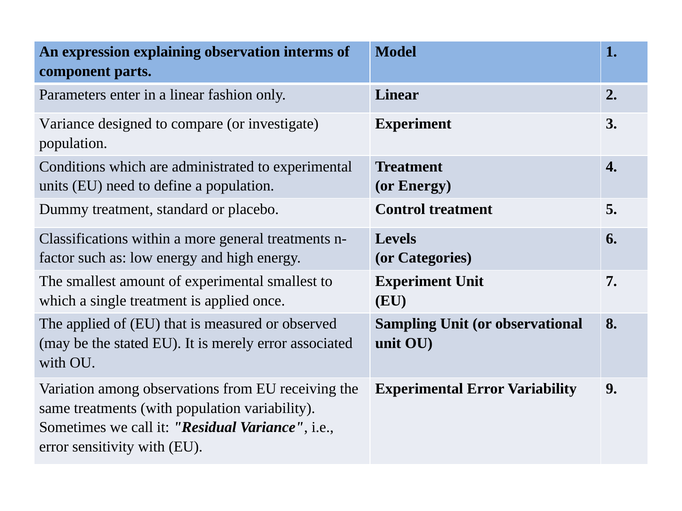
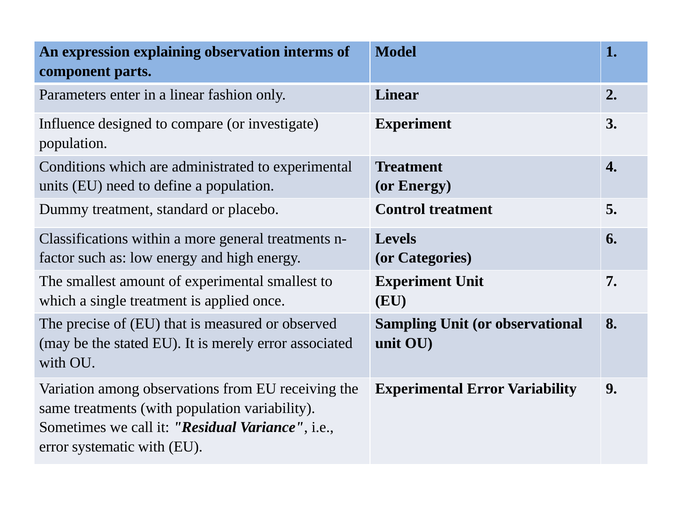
Variance: Variance -> Influence (67, 124)
The applied: applied -> precise (88, 324)
sensitivity: sensitivity -> systematic (103, 447)
